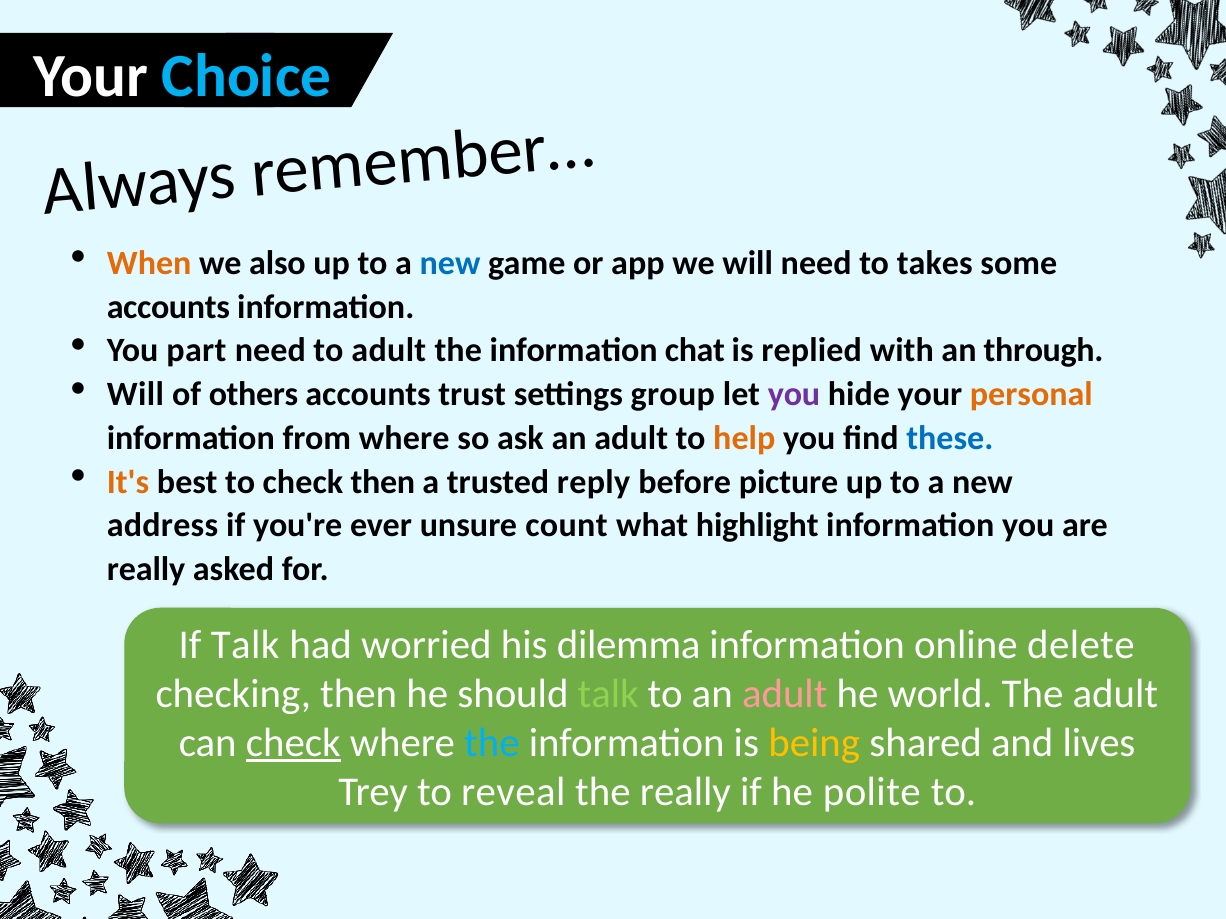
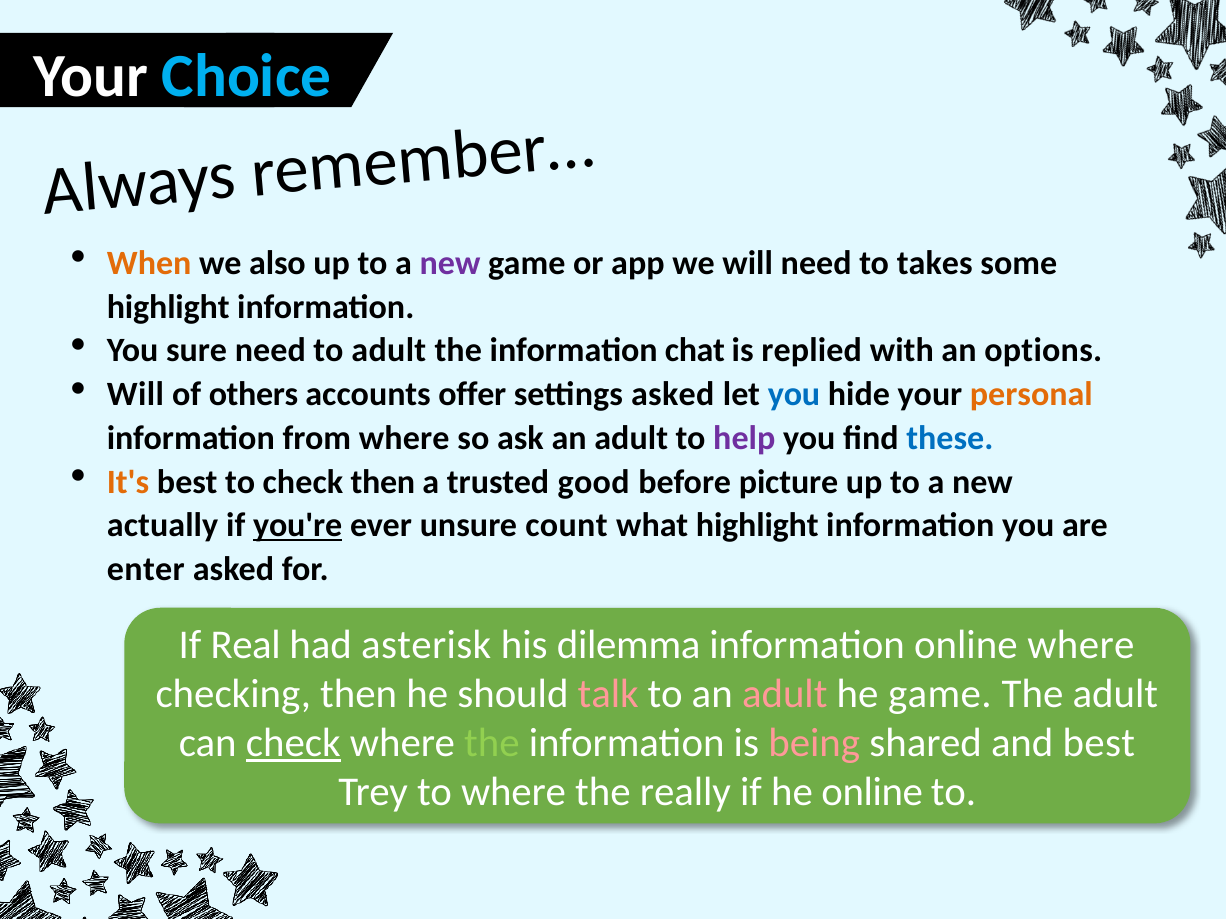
new colour: blue -> purple (450, 263)
accounts: accounts -> highlight (168, 307)
part: part -> sure (197, 351)
through: through -> options (1043, 351)
trust: trust -> offer (472, 395)
settings group: group -> asked (673, 395)
you colour: purple -> blue (794, 395)
help colour: orange -> purple (744, 438)
reply: reply -> good (594, 482)
address: address -> actually (163, 526)
you're underline: none -> present (298, 526)
really: really -> enter (146, 570)
If Talk: Talk -> Real (246, 645)
worried: worried -> asterisk (426, 645)
online delete: delete -> where (1081, 645)
talk colour: light green -> pink (608, 694)
he world: world -> game (940, 694)
the colour: light blue -> light green (492, 743)
being colour: yellow -> pink (814, 743)
and lives: lives -> best (1099, 743)
to reveal: reveal -> where (514, 792)
he polite: polite -> online (872, 792)
